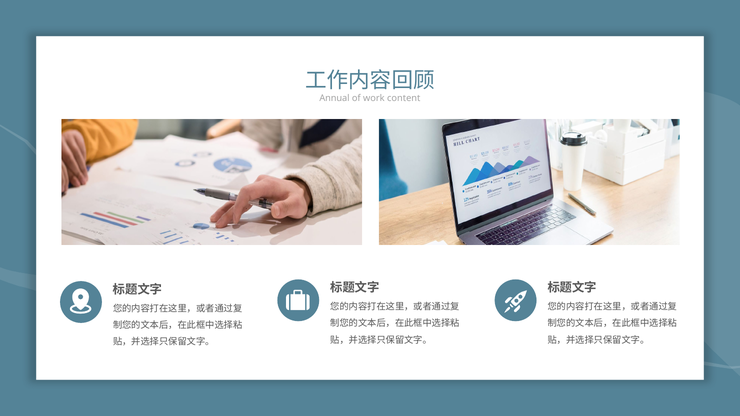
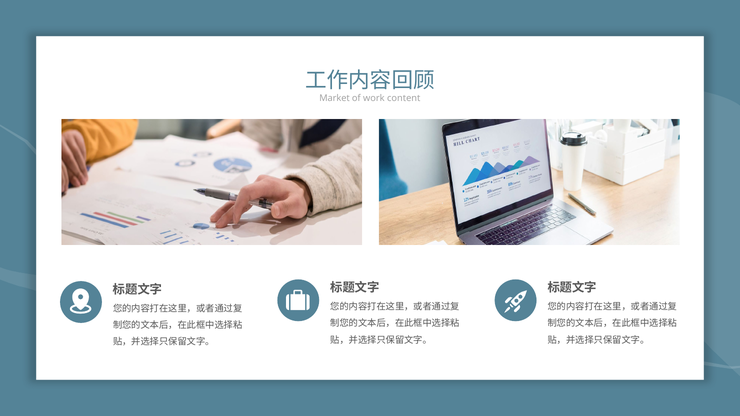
Annual: Annual -> Market (335, 98)
